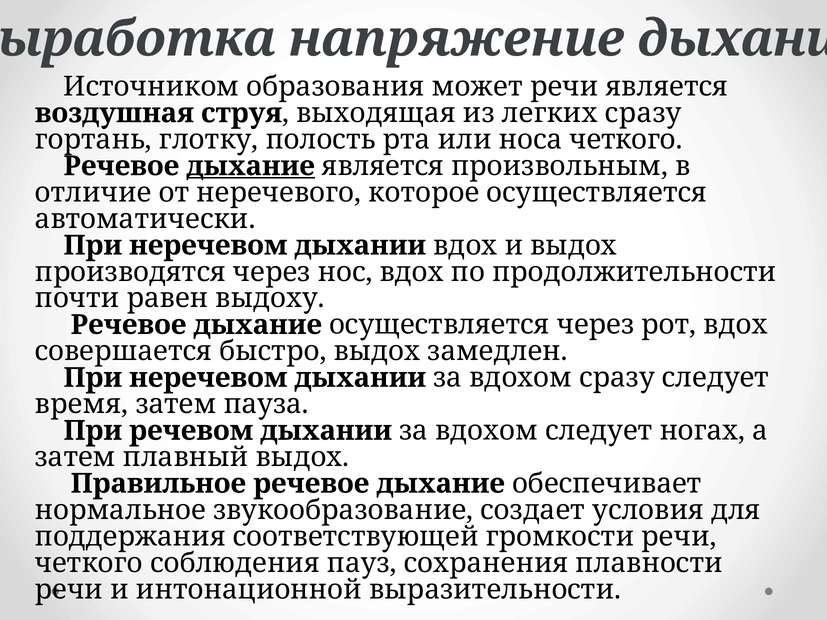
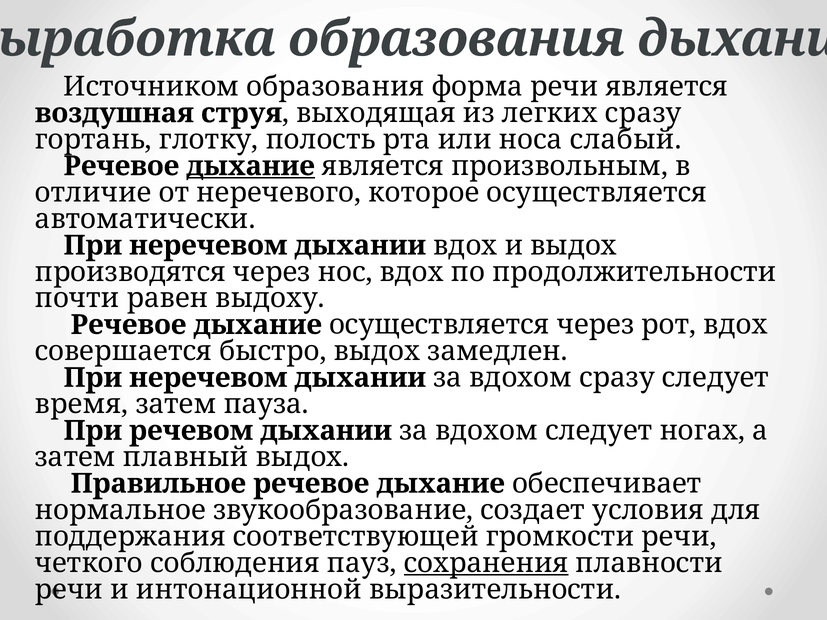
напряжение: напряжение -> образования (457, 39)
может: может -> форма (477, 87)
носа четкого: четкого -> слабый (626, 140)
сохранения underline: none -> present (486, 563)
